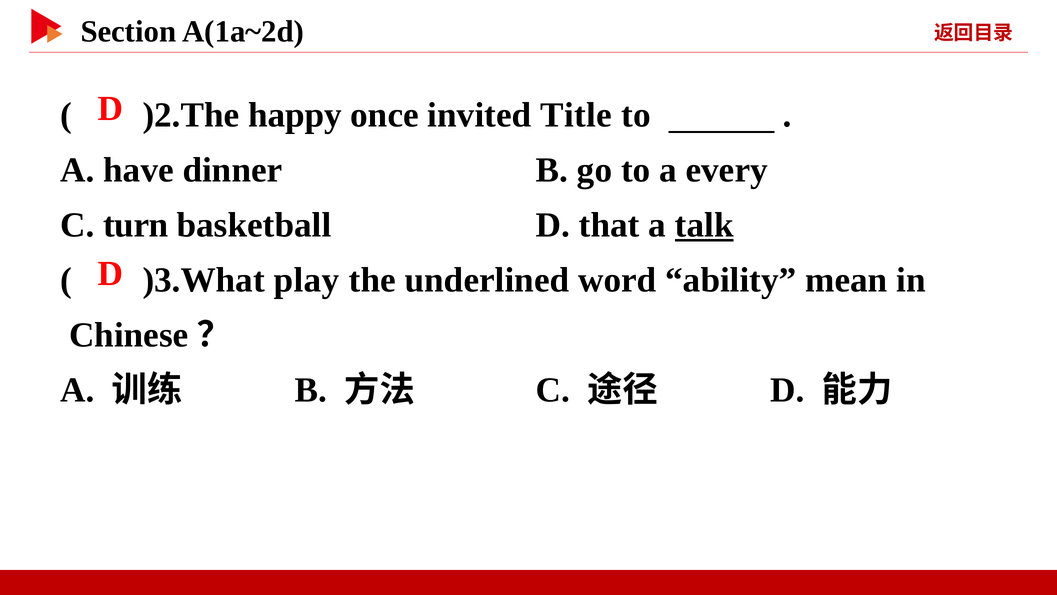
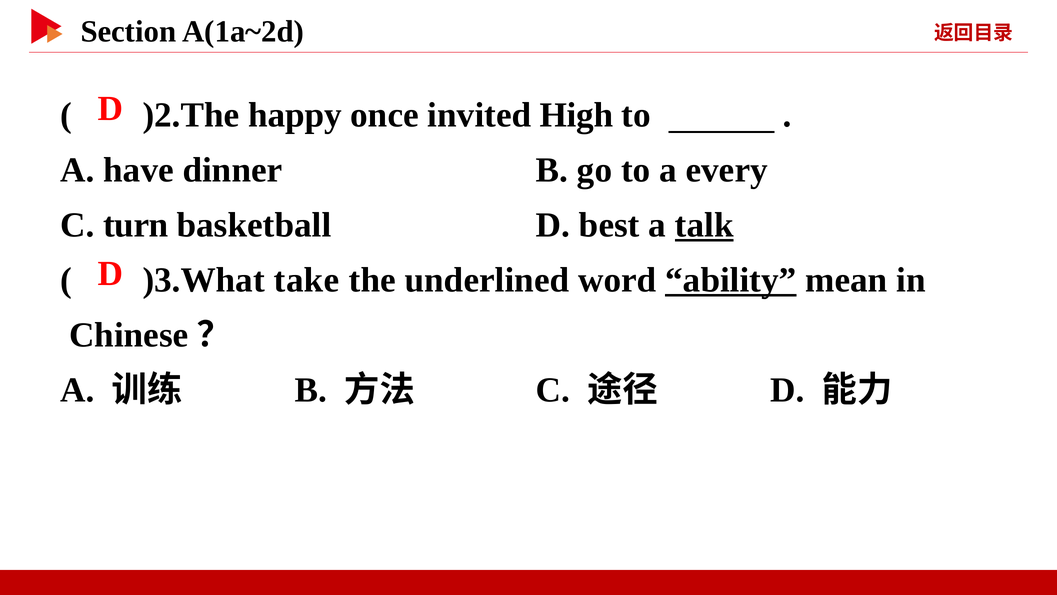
Title: Title -> High (576, 115)
that: that -> best (609, 225)
play: play -> take (307, 280)
ability underline: none -> present (731, 280)
